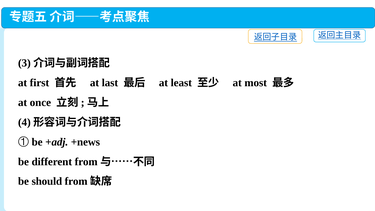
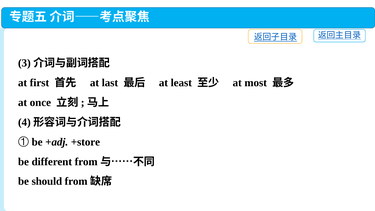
+news: +news -> +store (85, 142)
